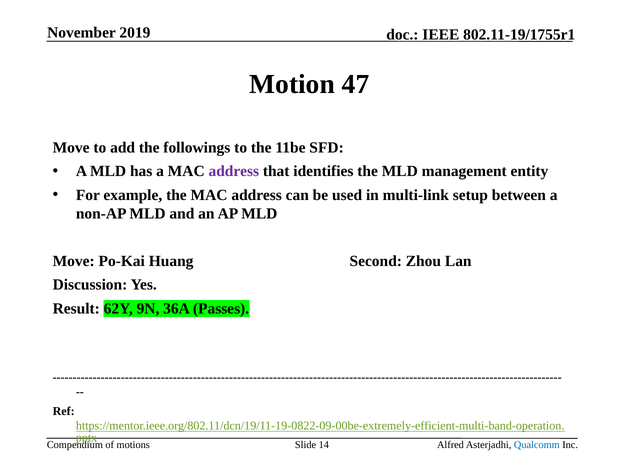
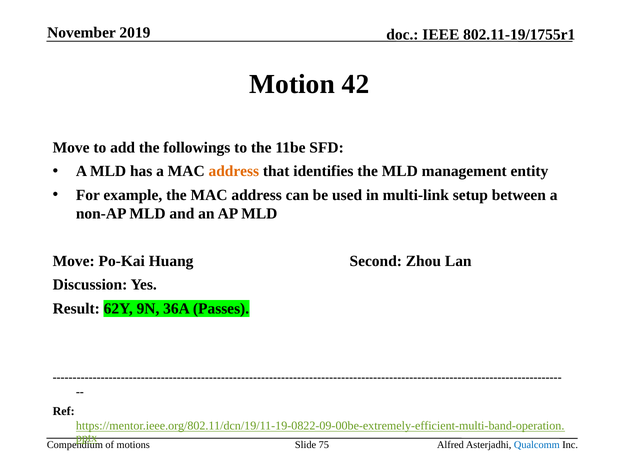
47: 47 -> 42 (356, 84)
address colour: purple -> orange (234, 171)
14: 14 -> 75 (324, 445)
